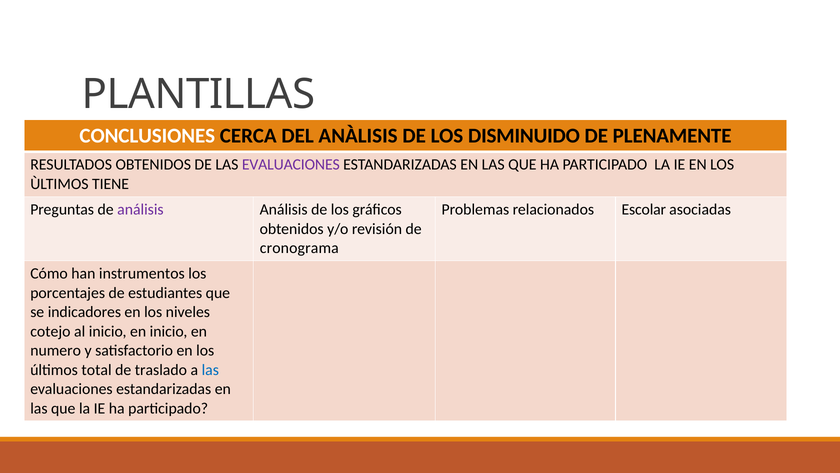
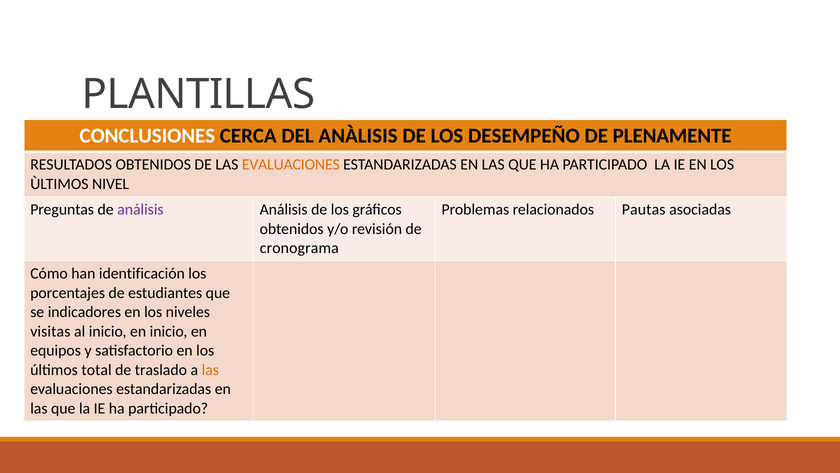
DISMINUIDO: DISMINUIDO -> DESEMPEÑO (524, 136)
EVALUACIONES colour: purple -> orange (291, 165)
TIENE: TIENE -> NIVEL (111, 184)
Escolar: Escolar -> Pautas (644, 209)
instrumentos: instrumentos -> identificación (142, 273)
cotejo: cotejo -> visitas (50, 331)
numero: numero -> equipos (56, 350)
las colour: blue -> orange (210, 369)
